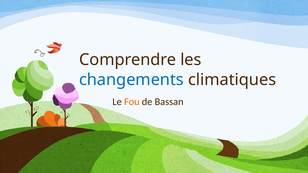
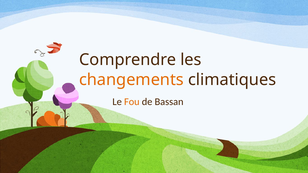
changements colour: blue -> orange (131, 80)
